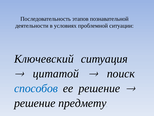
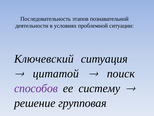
способов colour: blue -> purple (36, 88)
ее решение: решение -> систему (99, 88)
предмету: предмету -> групповая (82, 103)
